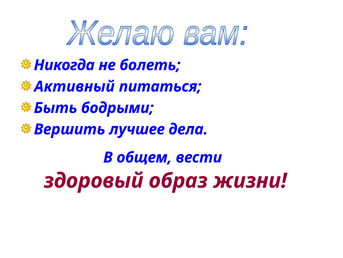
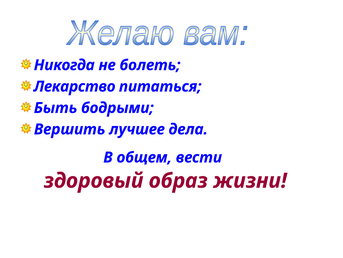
Активный: Активный -> Лекарство (75, 86)
